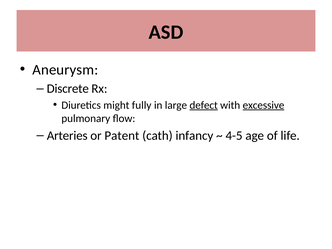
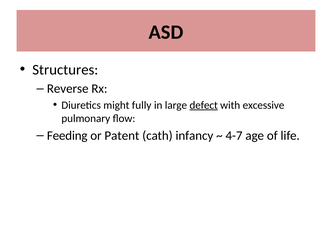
Aneurysm: Aneurysm -> Structures (65, 70)
Discrete: Discrete -> Reverse (68, 89)
excessive underline: present -> none (263, 105)
Arteries: Arteries -> Feeding (67, 136)
4-5: 4-5 -> 4-7 (234, 136)
